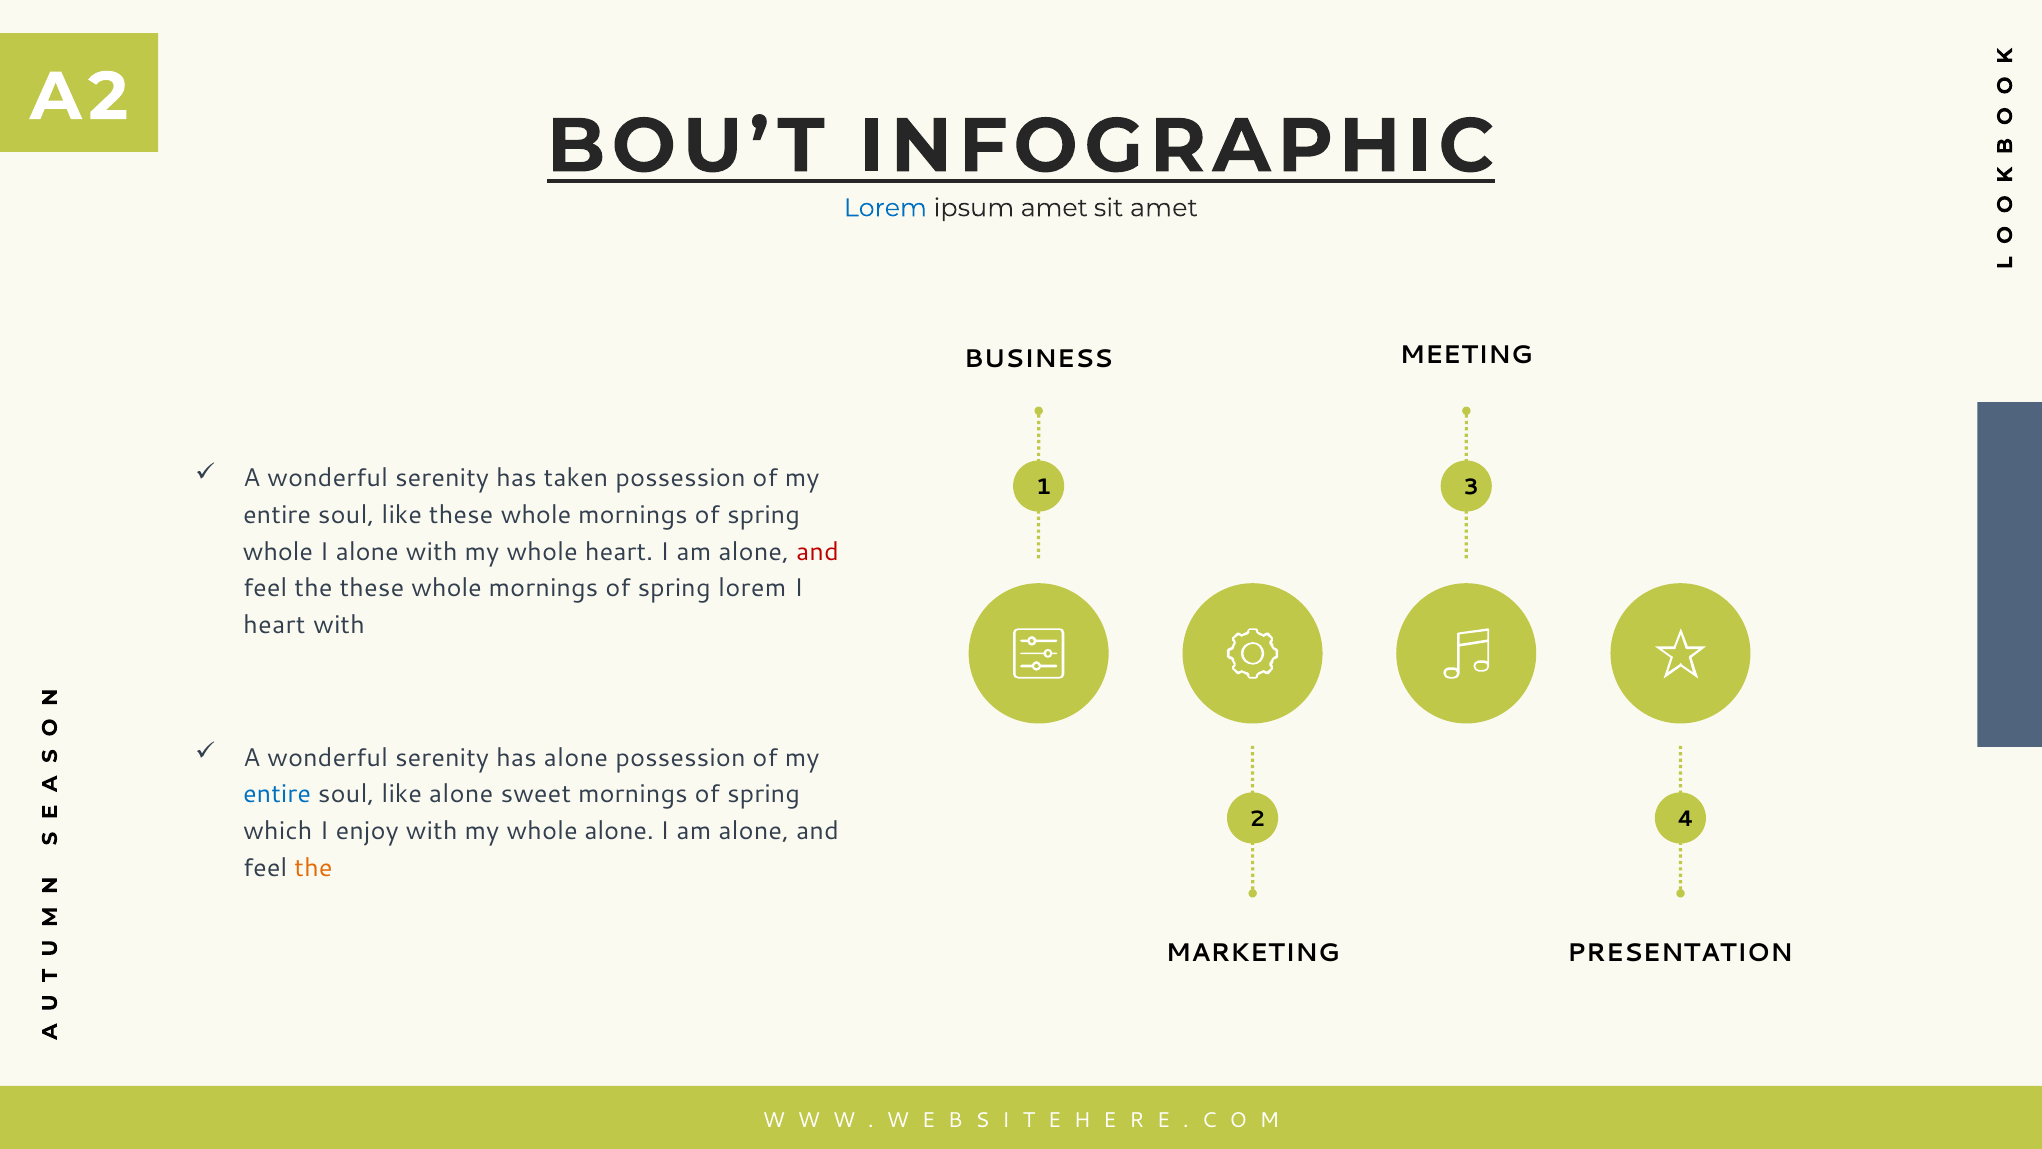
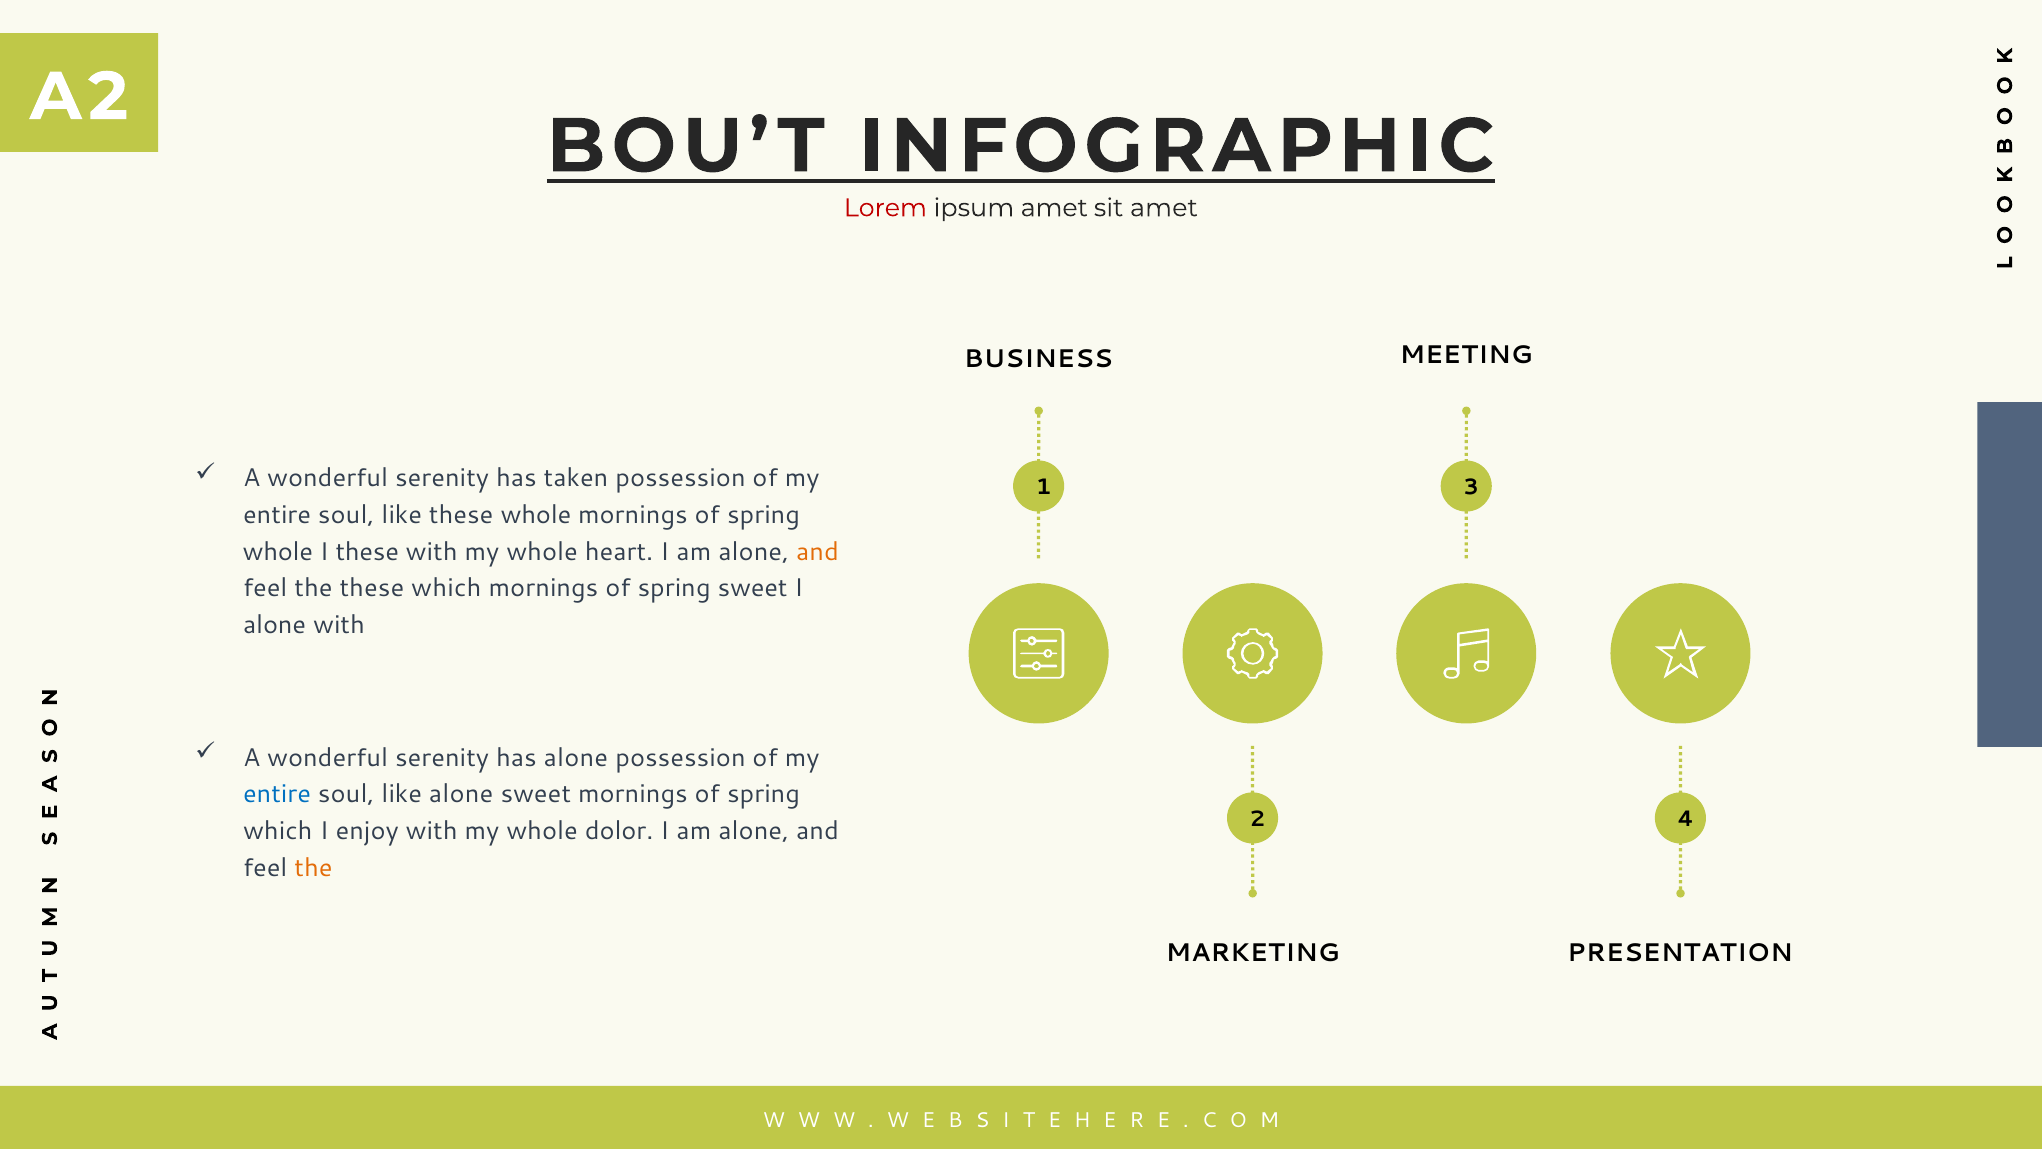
Lorem colour: blue -> red (885, 208)
I alone: alone -> these (367, 551)
and colour: red -> orange (817, 551)
the these whole: whole -> which (446, 588)
spring lorem: lorem -> sweet (753, 588)
heart: heart -> alone (275, 625)
whole alone: alone -> dolor (619, 831)
